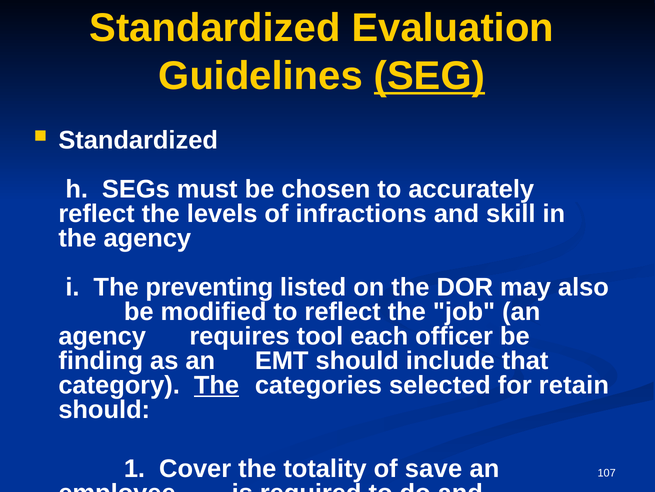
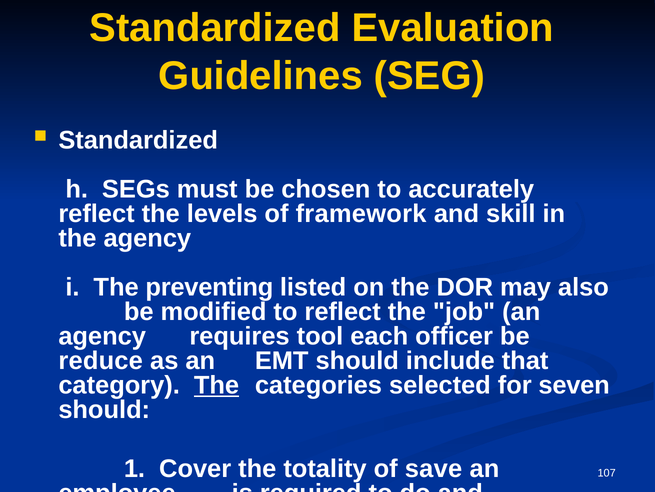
SEG underline: present -> none (430, 76)
infractions: infractions -> framework (361, 213)
finding: finding -> reduce (101, 360)
retain: retain -> seven (574, 385)
